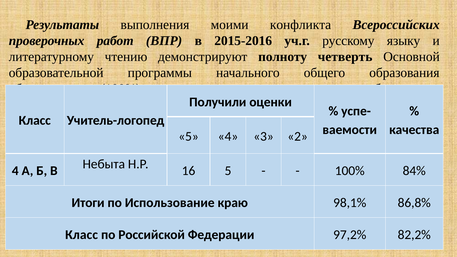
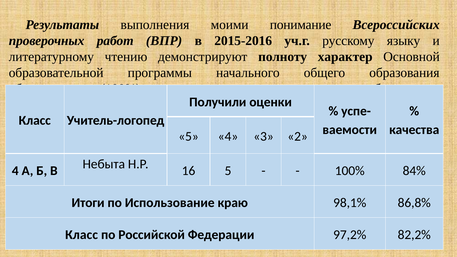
конфликта: конфликта -> понимание (301, 25)
четверть: четверть -> характер (345, 57)
